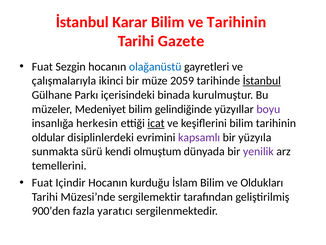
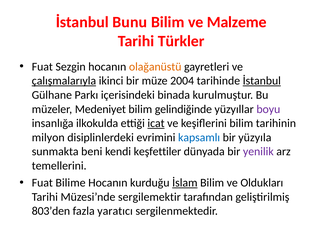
Karar: Karar -> Bunu (130, 22)
ve Tarihinin: Tarihinin -> Malzeme (237, 22)
Gazete: Gazete -> Türkler (181, 41)
olağanüstü colour: blue -> orange (155, 67)
çalışmalarıyla underline: none -> present (64, 81)
2059: 2059 -> 2004 (182, 81)
herkesin: herkesin -> ilkokulda (97, 123)
oldular: oldular -> milyon (48, 137)
kapsamlı colour: purple -> blue (199, 137)
sürü: sürü -> beni (92, 151)
olmuştum: olmuştum -> keşfettiler (157, 151)
Içindir: Içindir -> Bilime (71, 182)
İslam underline: none -> present (185, 182)
900’den: 900’den -> 803’den (51, 211)
